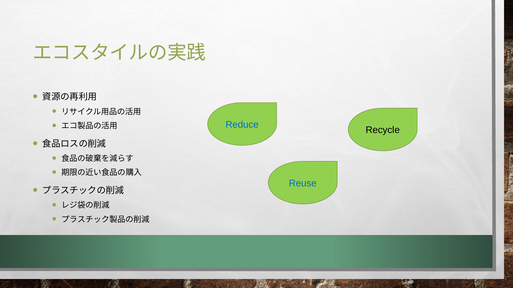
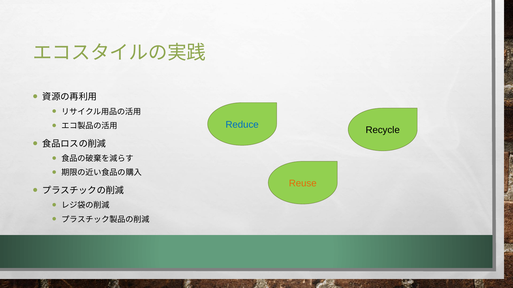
Reuse colour: blue -> orange (303, 184)
